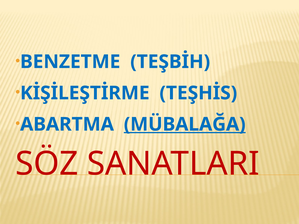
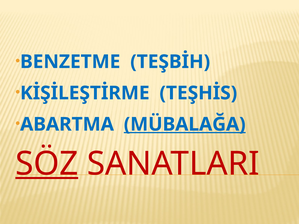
SÖZ underline: none -> present (47, 164)
